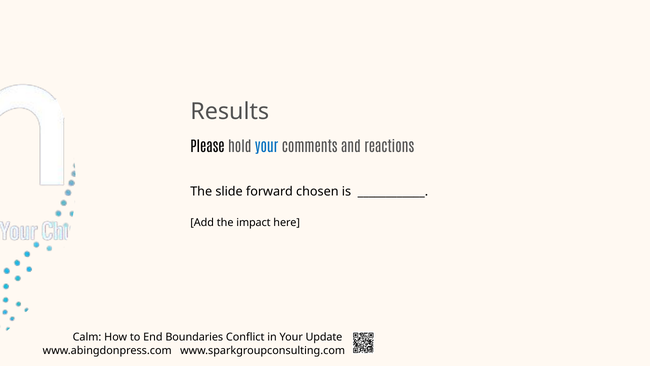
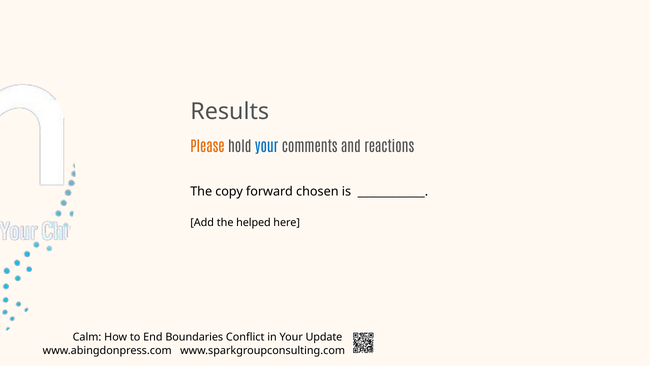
Please colour: black -> orange (207, 148)
slide: slide -> copy (229, 191)
impact: impact -> helped (253, 223)
